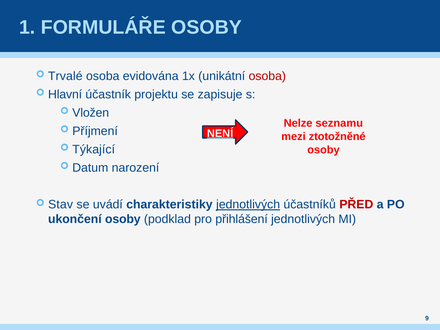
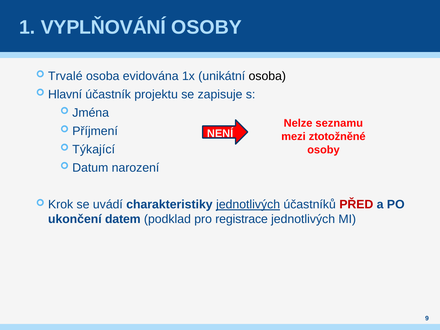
FORMULÁŘE: FORMULÁŘE -> VYPLŇOVÁNÍ (103, 27)
osoba colour: red -> black (267, 76)
Vložen: Vložen -> Jména (91, 113)
NENÍ underline: present -> none (220, 133)
Stav: Stav -> Krok (61, 205)
ukončení osoby: osoby -> datem (123, 219)
přihlášení: přihlášení -> registrace (242, 219)
